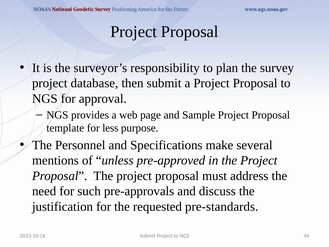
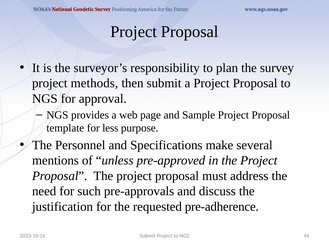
database: database -> methods (94, 83)
pre-standards: pre-standards -> pre-adherence (222, 206)
